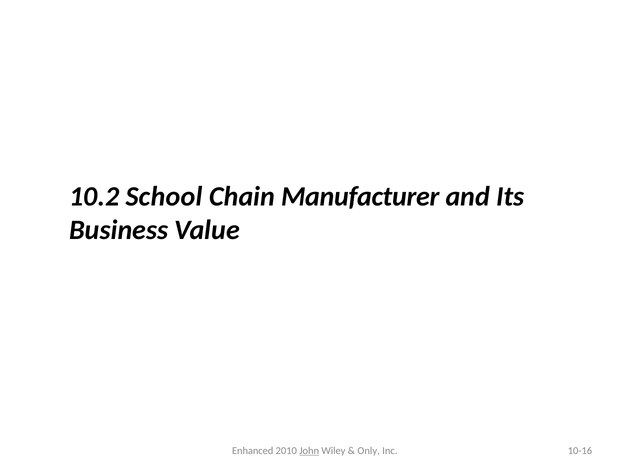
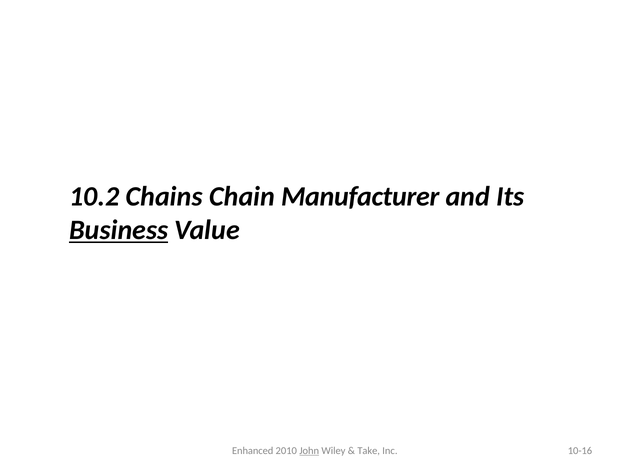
School: School -> Chains (164, 197)
Business underline: none -> present (119, 230)
Only: Only -> Take (369, 451)
